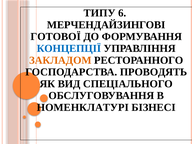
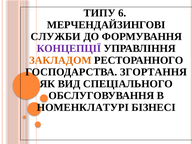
ГОТОВОЇ: ГОТОВОЇ -> СЛУЖБИ (56, 37)
КОНЦЕПЦІЇ colour: blue -> purple (69, 48)
ПРОВОДЯТЬ: ПРОВОДЯТЬ -> ЗГОРТАННЯ (153, 72)
